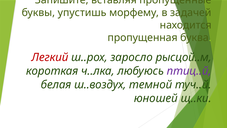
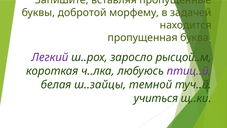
упустишь: упустишь -> добротой (82, 13)
Легкий colour: red -> purple (50, 57)
ш..воздух: ш..воздух -> ш..зайцы (100, 84)
юношей: юношей -> учиться (156, 98)
